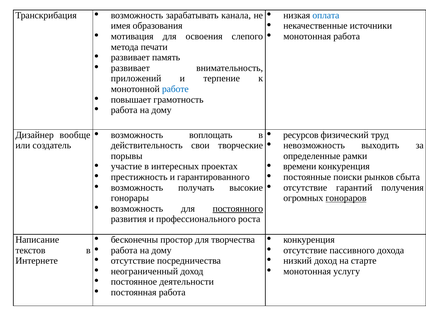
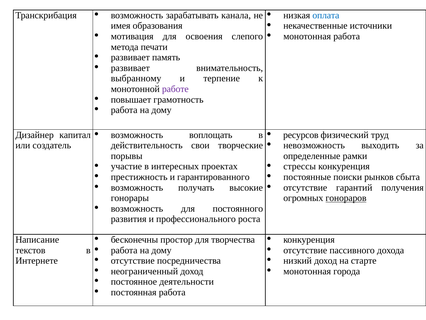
приложений: приложений -> выбранному (136, 78)
работе colour: blue -> purple (175, 89)
вообще: вообще -> капитал (75, 135)
времени: времени -> стрессы (300, 166)
постоянного underline: present -> none (238, 208)
услугу: услугу -> города (347, 271)
